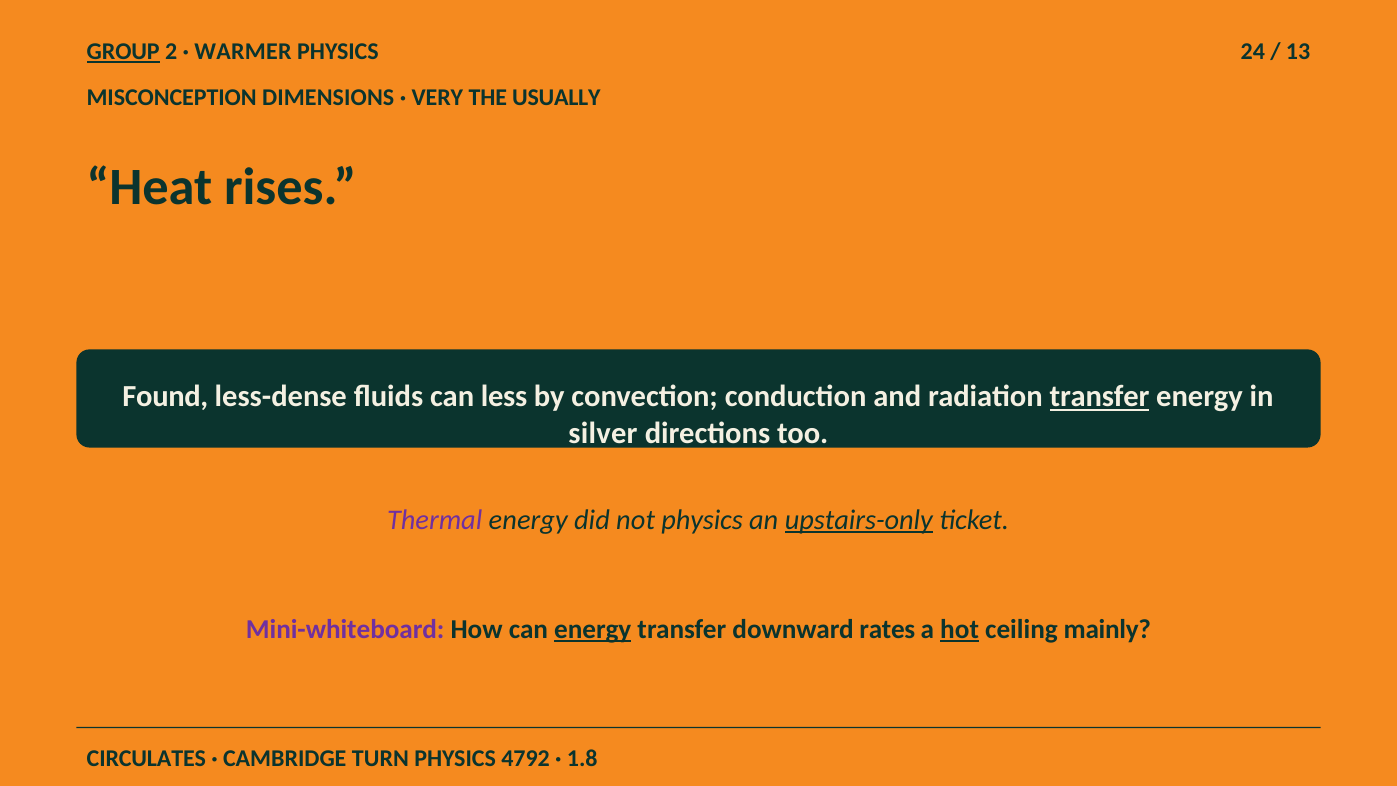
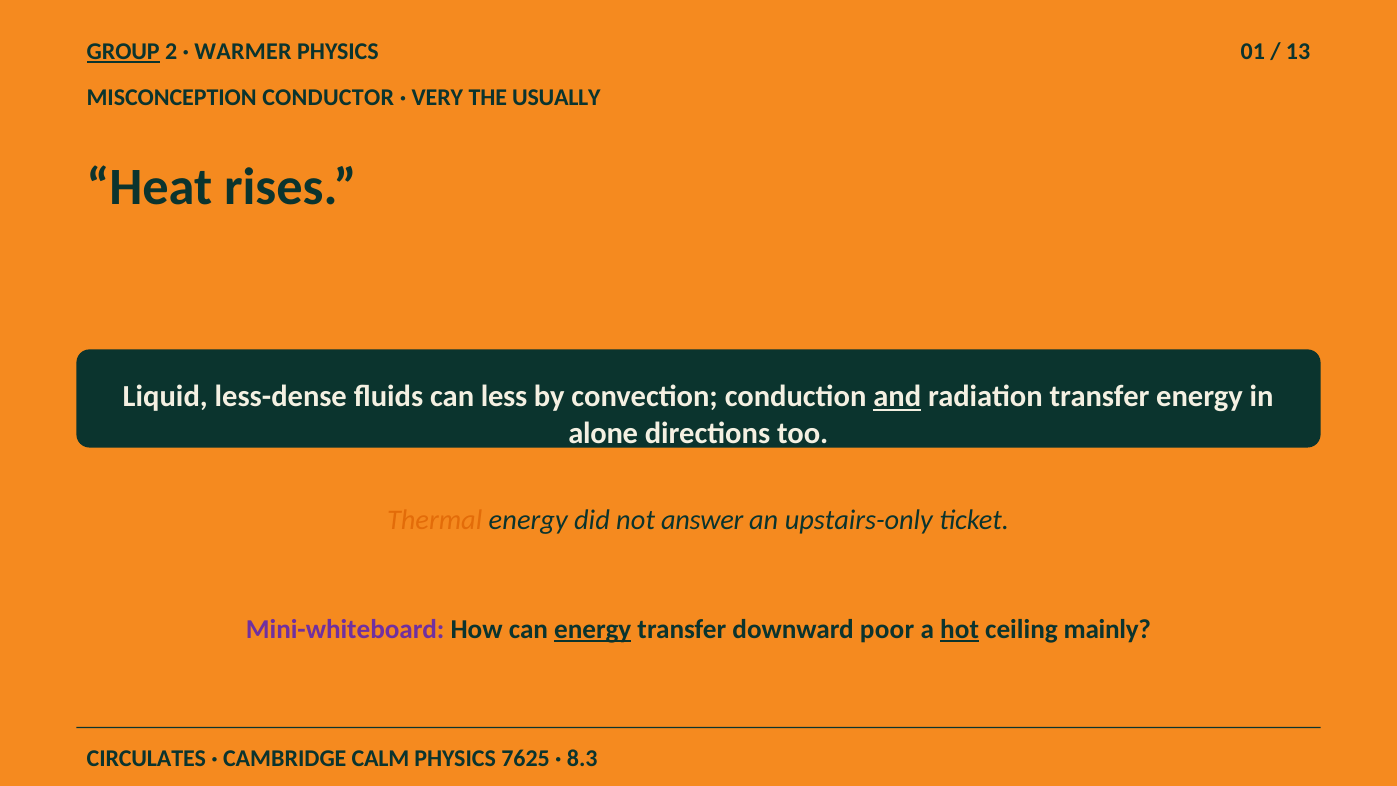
24: 24 -> 01 (1253, 52)
DIMENSIONS: DIMENSIONS -> CONDUCTOR (328, 98)
Found: Found -> Liquid (165, 397)
and underline: none -> present (897, 397)
transfer underline: present -> none (1099, 397)
silver: silver -> alone (603, 433)
Thermal colour: purple -> orange (435, 520)
not physics: physics -> answer (702, 520)
upstairs-only underline: present -> none (859, 520)
rates: rates -> poor (887, 629)
TURN: TURN -> CALM (381, 758)
4792: 4792 -> 7625 (526, 758)
1.8: 1.8 -> 8.3 (582, 758)
